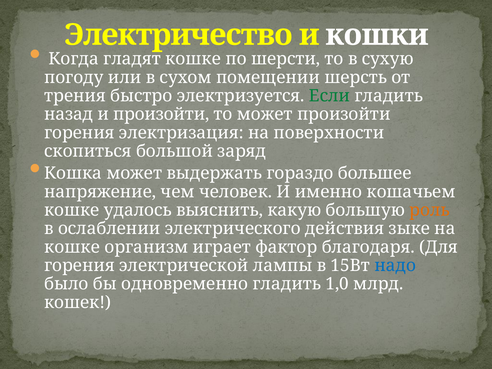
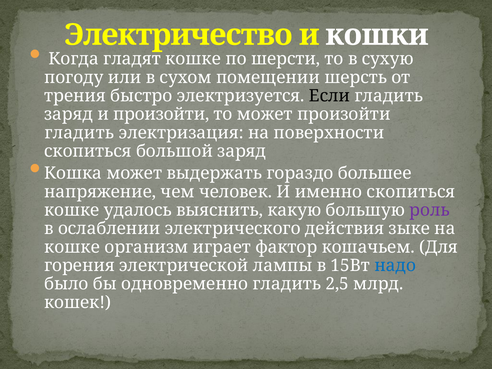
Если colour: green -> black (330, 96)
назад: назад -> заряд (69, 114)
горения: горения -> гладить (79, 133)
именно кошачьем: кошачьем -> скопиться (411, 192)
роль colour: orange -> purple (429, 210)
благодаря: благодаря -> кошачьем (368, 247)
1,0: 1,0 -> 2,5 (337, 284)
